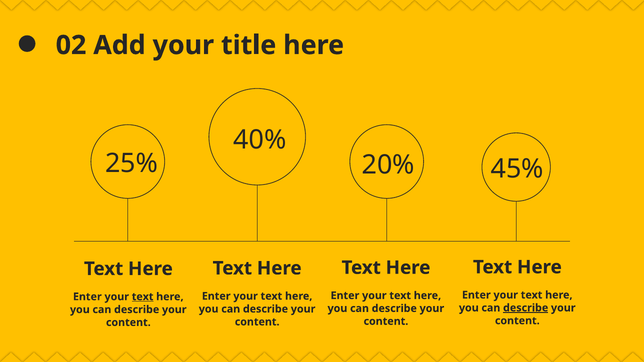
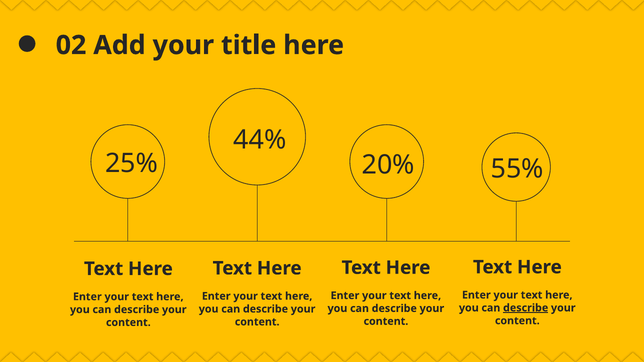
40%: 40% -> 44% (260, 140)
45%: 45% -> 55% (517, 169)
text underline: present -> none (143, 297)
